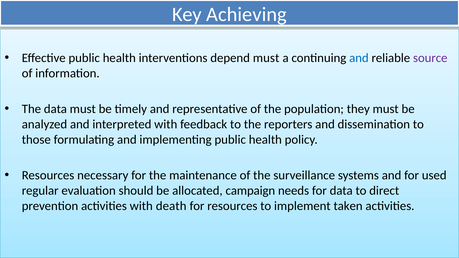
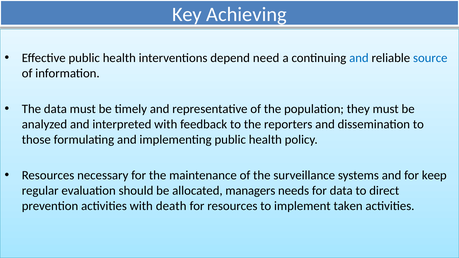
depend must: must -> need (266, 58)
source colour: purple -> blue (430, 58)
used: used -> keep (434, 175)
campaign: campaign -> managers (250, 191)
